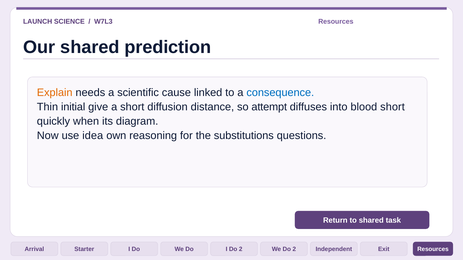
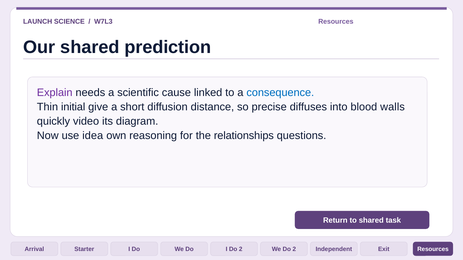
Explain colour: orange -> purple (55, 93)
attempt: attempt -> precise (269, 107)
blood short: short -> walls (393, 107)
when: when -> video (86, 122)
substitutions: substitutions -> relationships (244, 136)
